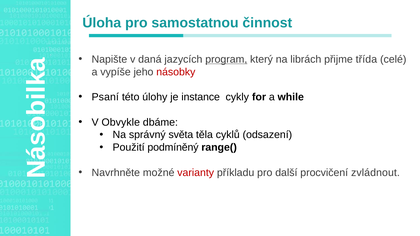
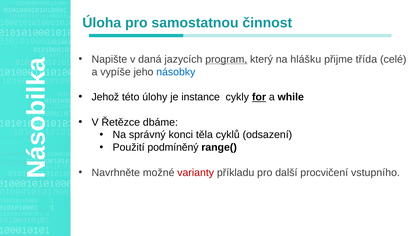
librách: librách -> hlášku (306, 59)
násobky colour: red -> blue (176, 72)
Psaní: Psaní -> Jehož (105, 97)
for underline: none -> present (259, 97)
Obvykle: Obvykle -> Řetězce (121, 122)
světa: světa -> konci (181, 135)
zvládnout: zvládnout -> vstupního (376, 173)
